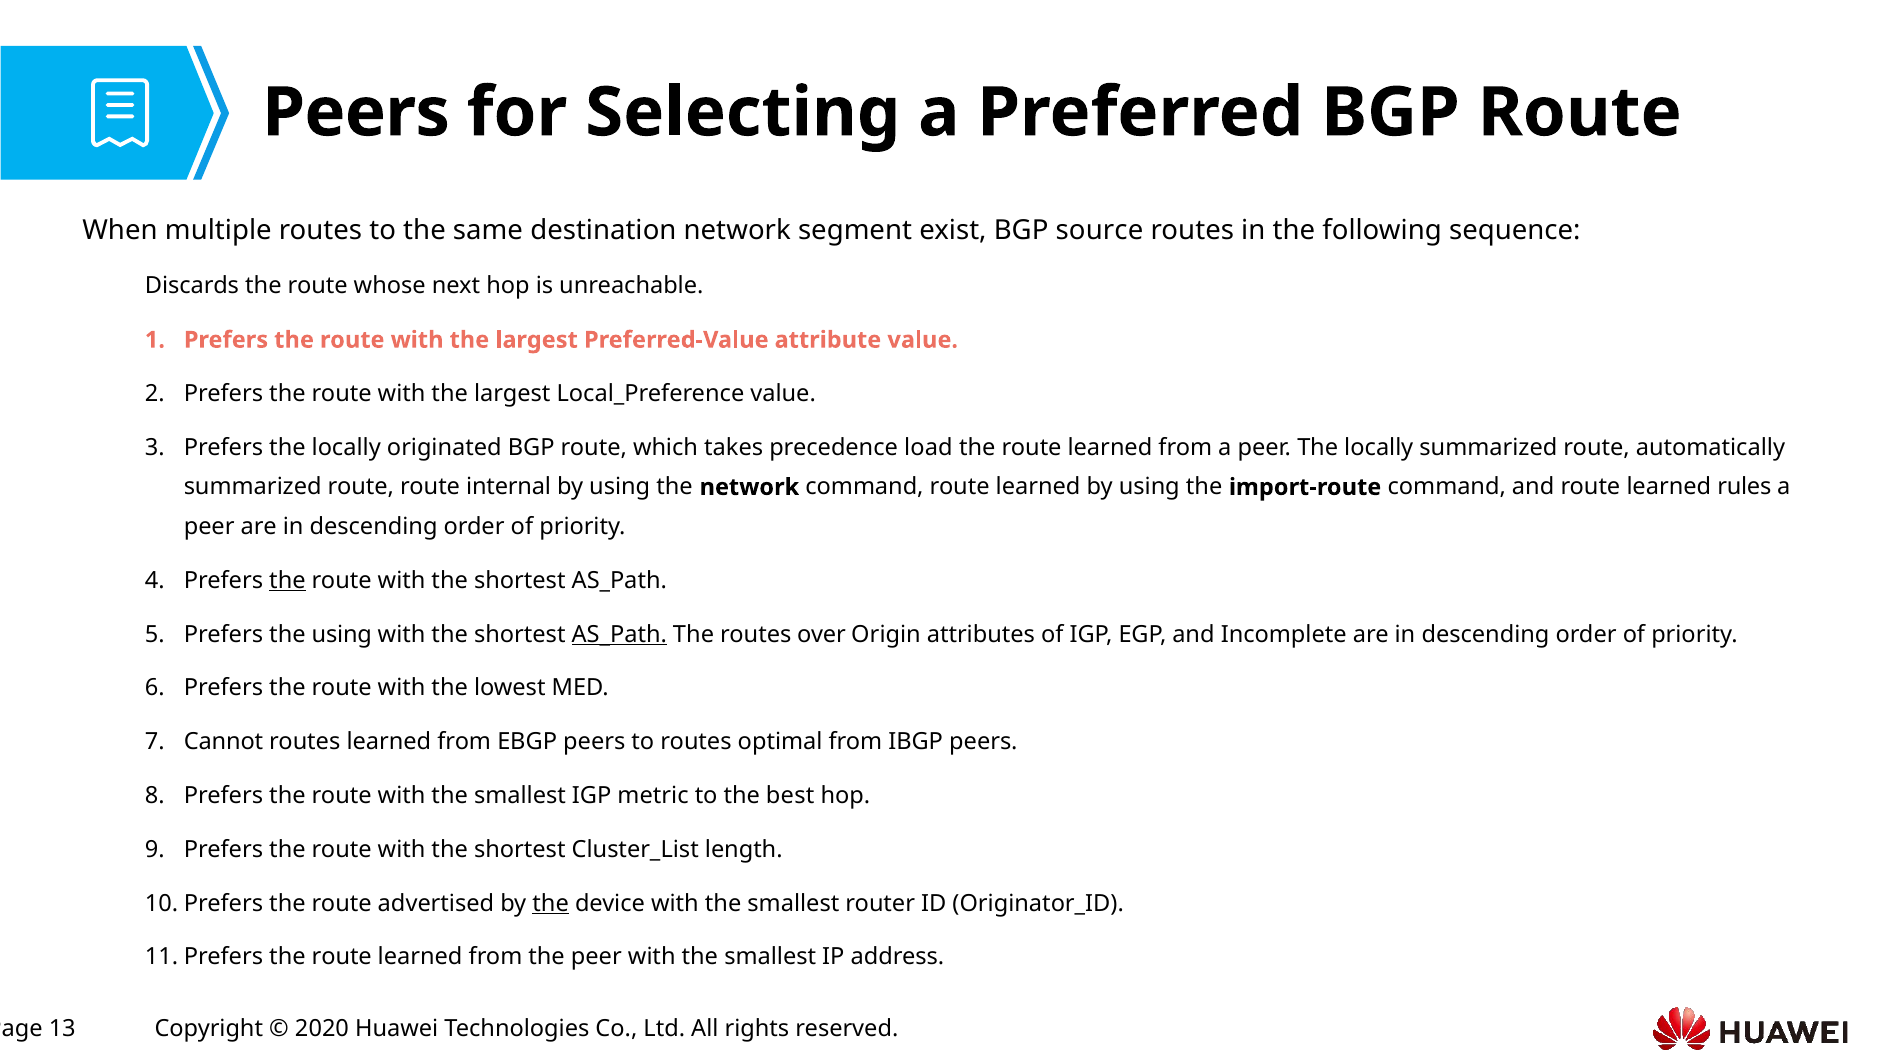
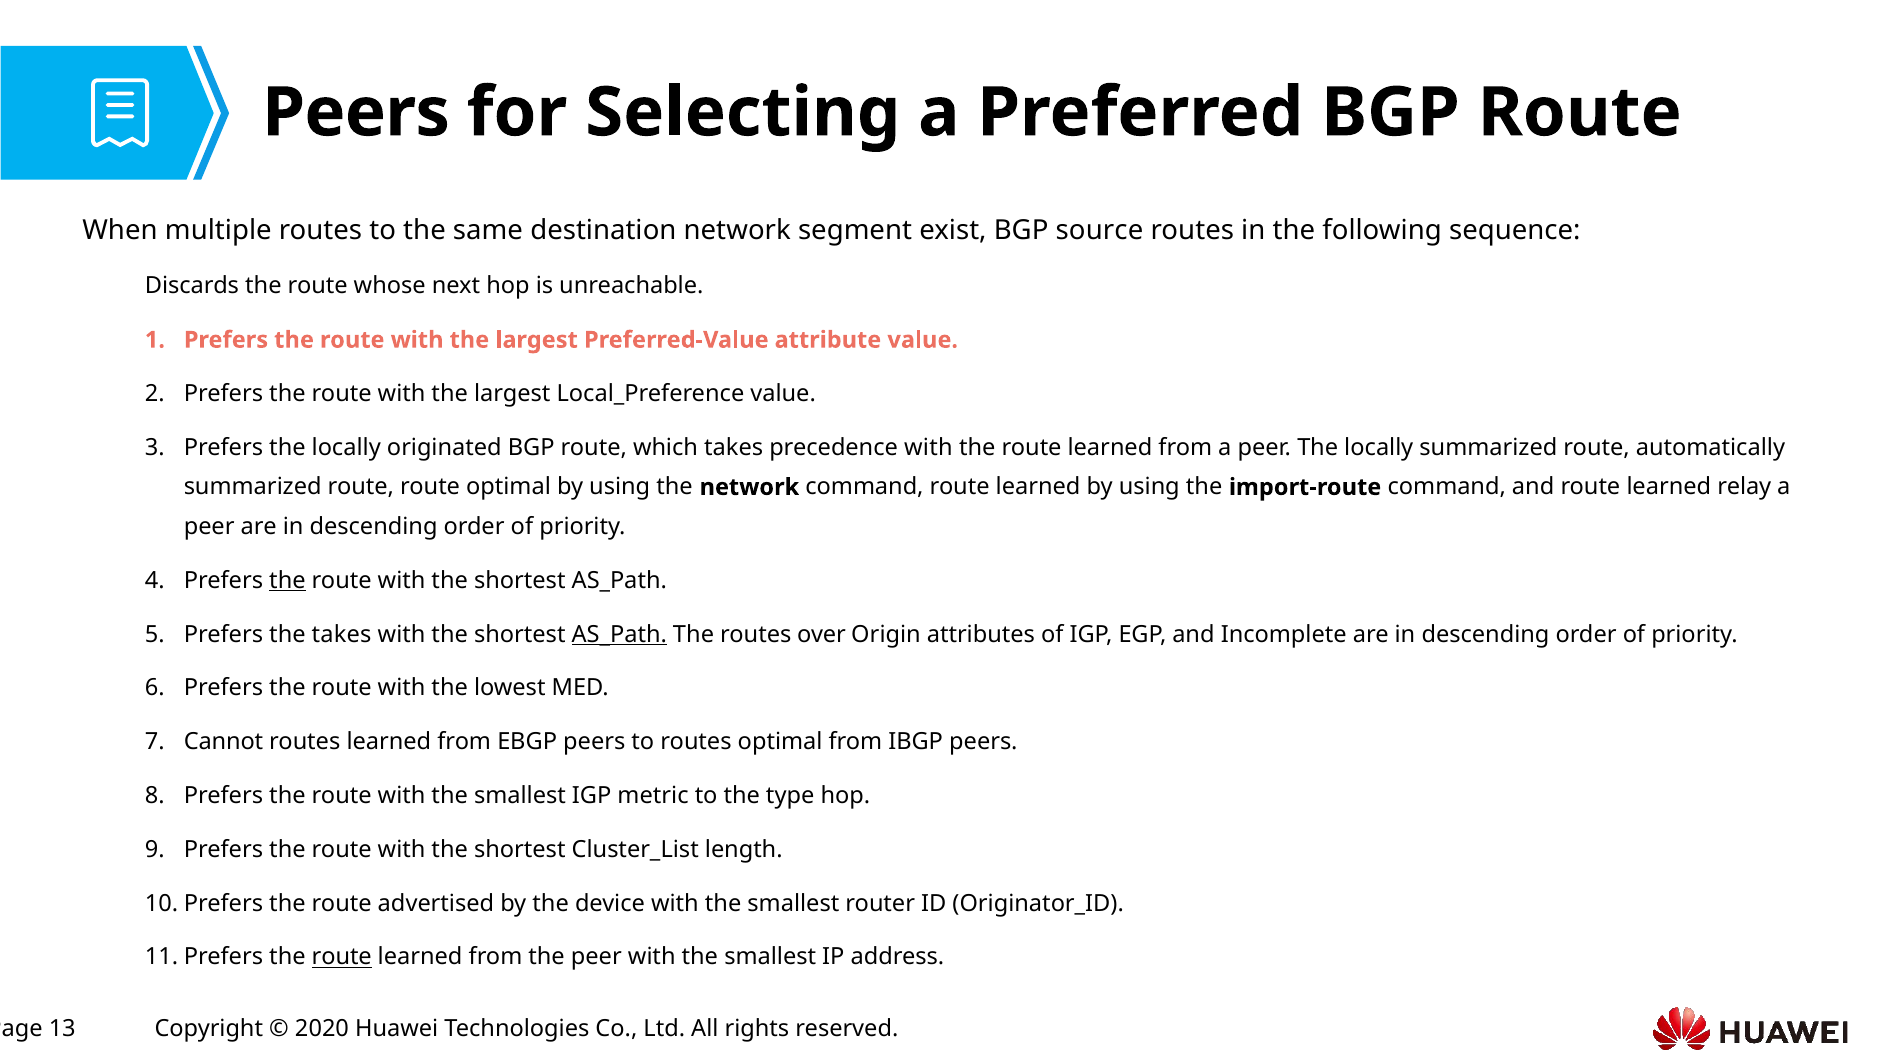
precedence load: load -> with (928, 448)
route internal: internal -> optimal (508, 487)
rules: rules -> relay (1744, 487)
the using: using -> takes (342, 635)
best: best -> type (790, 796)
the underline: present -> none (551, 904)
route underline: none -> present (342, 958)
